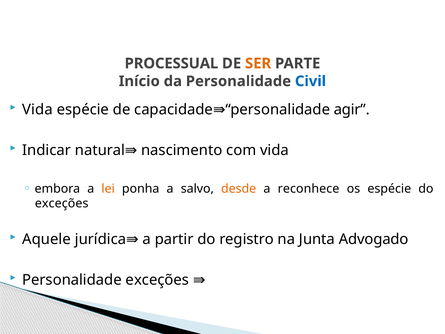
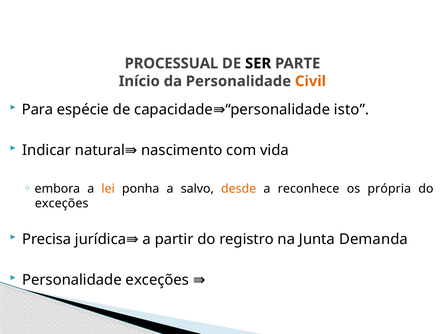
SER colour: orange -> black (258, 63)
Civil colour: blue -> orange (311, 81)
Vida: Vida -> Para (38, 109)
agir: agir -> isto (352, 109)
os espécie: espécie -> própria (389, 188)
Aquele: Aquele -> Precisa (47, 239)
Advogado: Advogado -> Demanda (373, 239)
